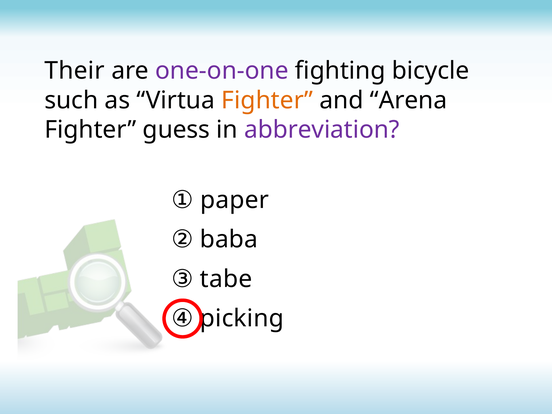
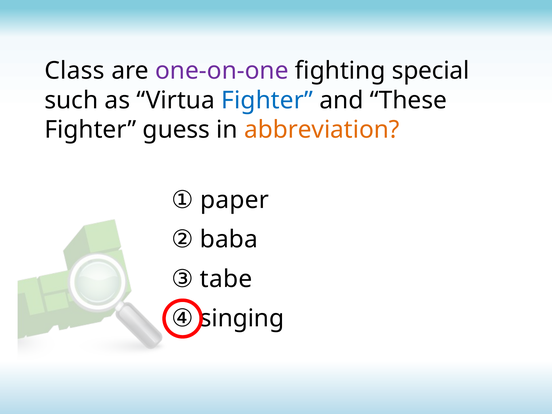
Their: Their -> Class (75, 71)
bicycle: bicycle -> special (431, 71)
Fighter colour: orange -> blue (267, 100)
Arena: Arena -> These (409, 100)
abbreviation colour: purple -> orange (322, 130)
picking: picking -> singing (242, 318)
